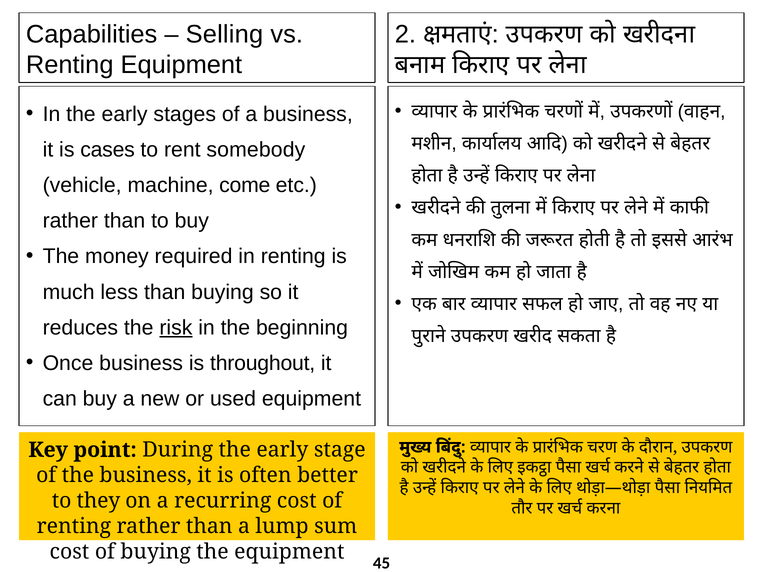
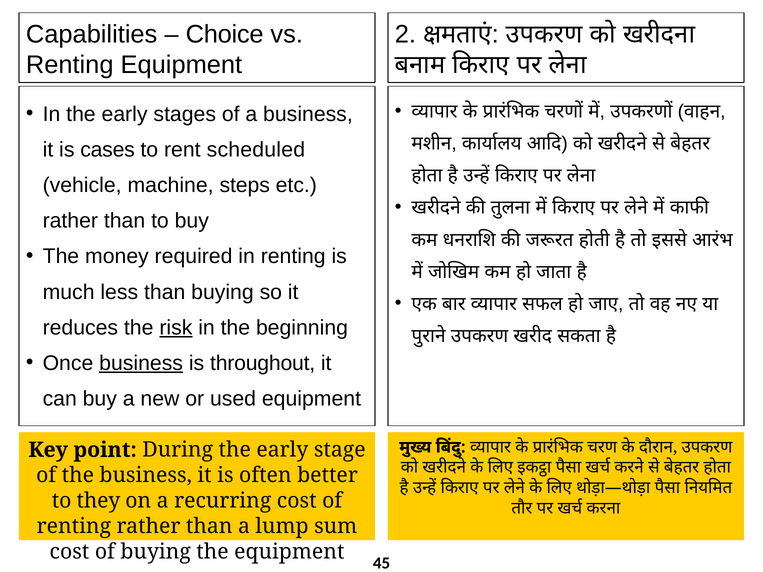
Selling: Selling -> Choice (225, 34)
somebody: somebody -> scheduled (256, 150)
come: come -> steps (245, 185)
business underline: none -> present (141, 363)
